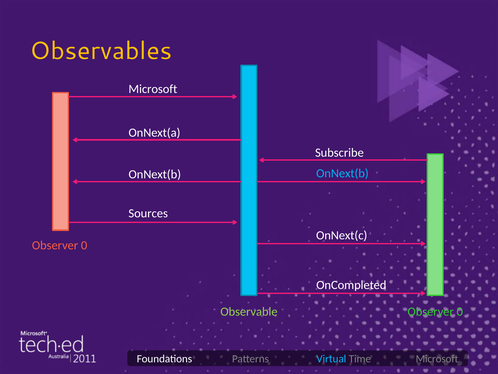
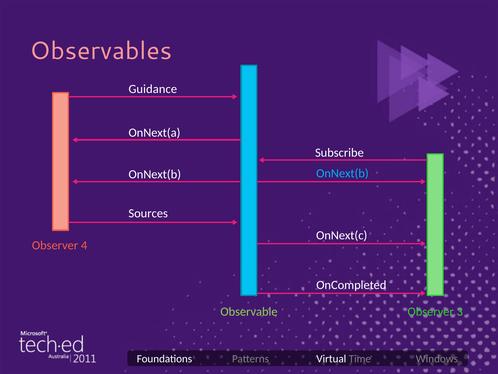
Observables colour: yellow -> pink (101, 51)
Microsoft: Microsoft -> Guidance (153, 89)
0: 0 -> 4 (84, 245)
0: 0 -> 3 (460, 311)
Virtual colour: light blue -> white (331, 359)
Time Microsoft: Microsoft -> Windows (437, 359)
